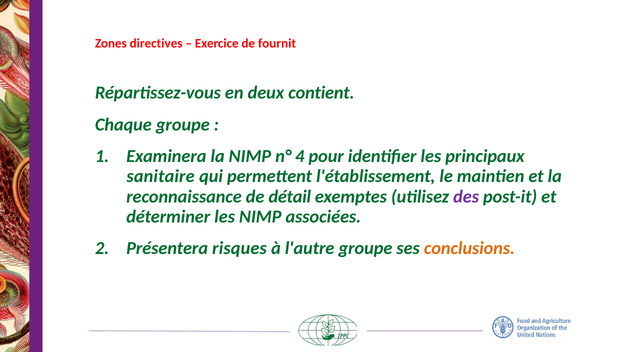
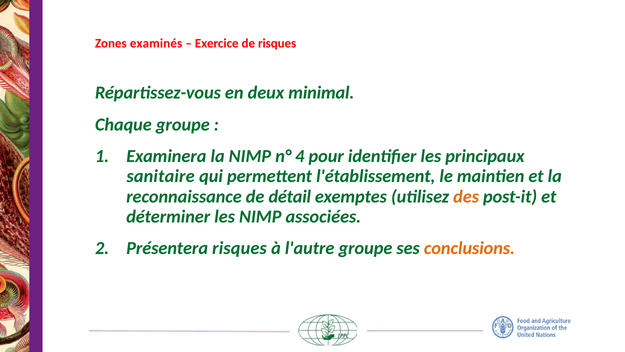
directives: directives -> examinés (156, 43)
de fournit: fournit -> risques (277, 43)
contient: contient -> minimal (321, 93)
des colour: purple -> orange (466, 196)
